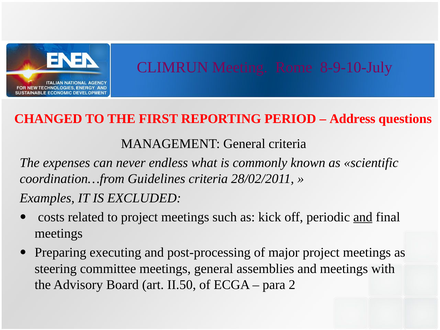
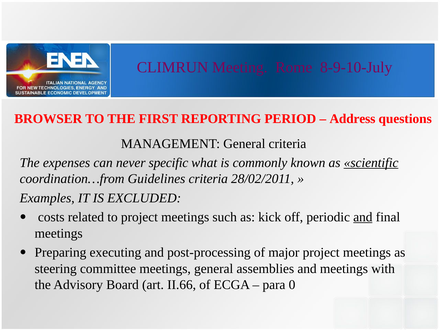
CHANGED: CHANGED -> BROWSER (48, 119)
endless: endless -> specific (168, 163)
scientific underline: none -> present (371, 163)
II.50: II.50 -> II.66 (182, 285)
2: 2 -> 0 (292, 285)
